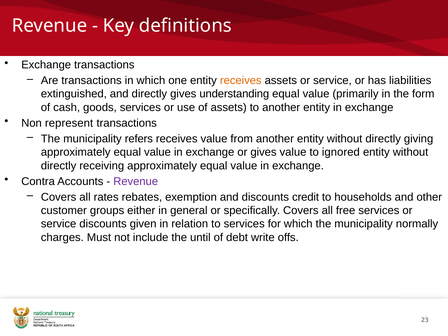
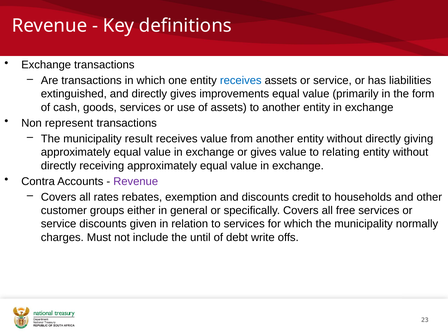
receives colour: orange -> blue (241, 81)
understanding: understanding -> improvements (234, 94)
refers: refers -> result (139, 139)
ignored: ignored -> relating (341, 152)
